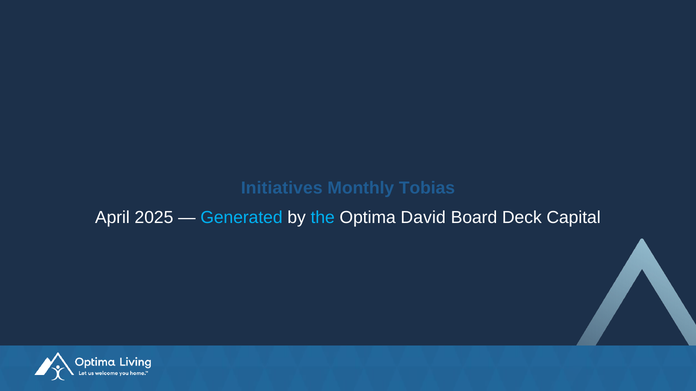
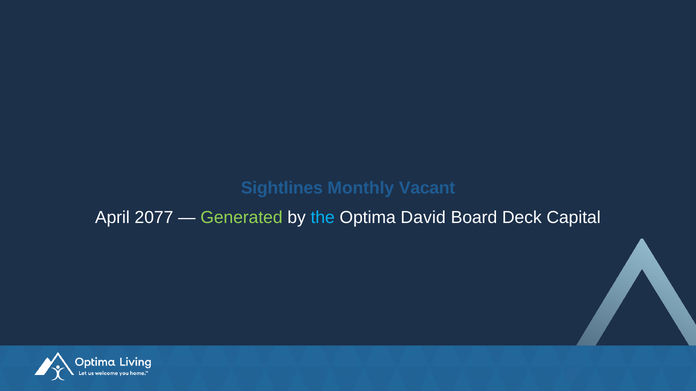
Initiatives: Initiatives -> Sightlines (282, 188)
Tobias: Tobias -> Vacant (427, 188)
2025: 2025 -> 2077 (154, 218)
Generated colour: light blue -> light green (241, 218)
